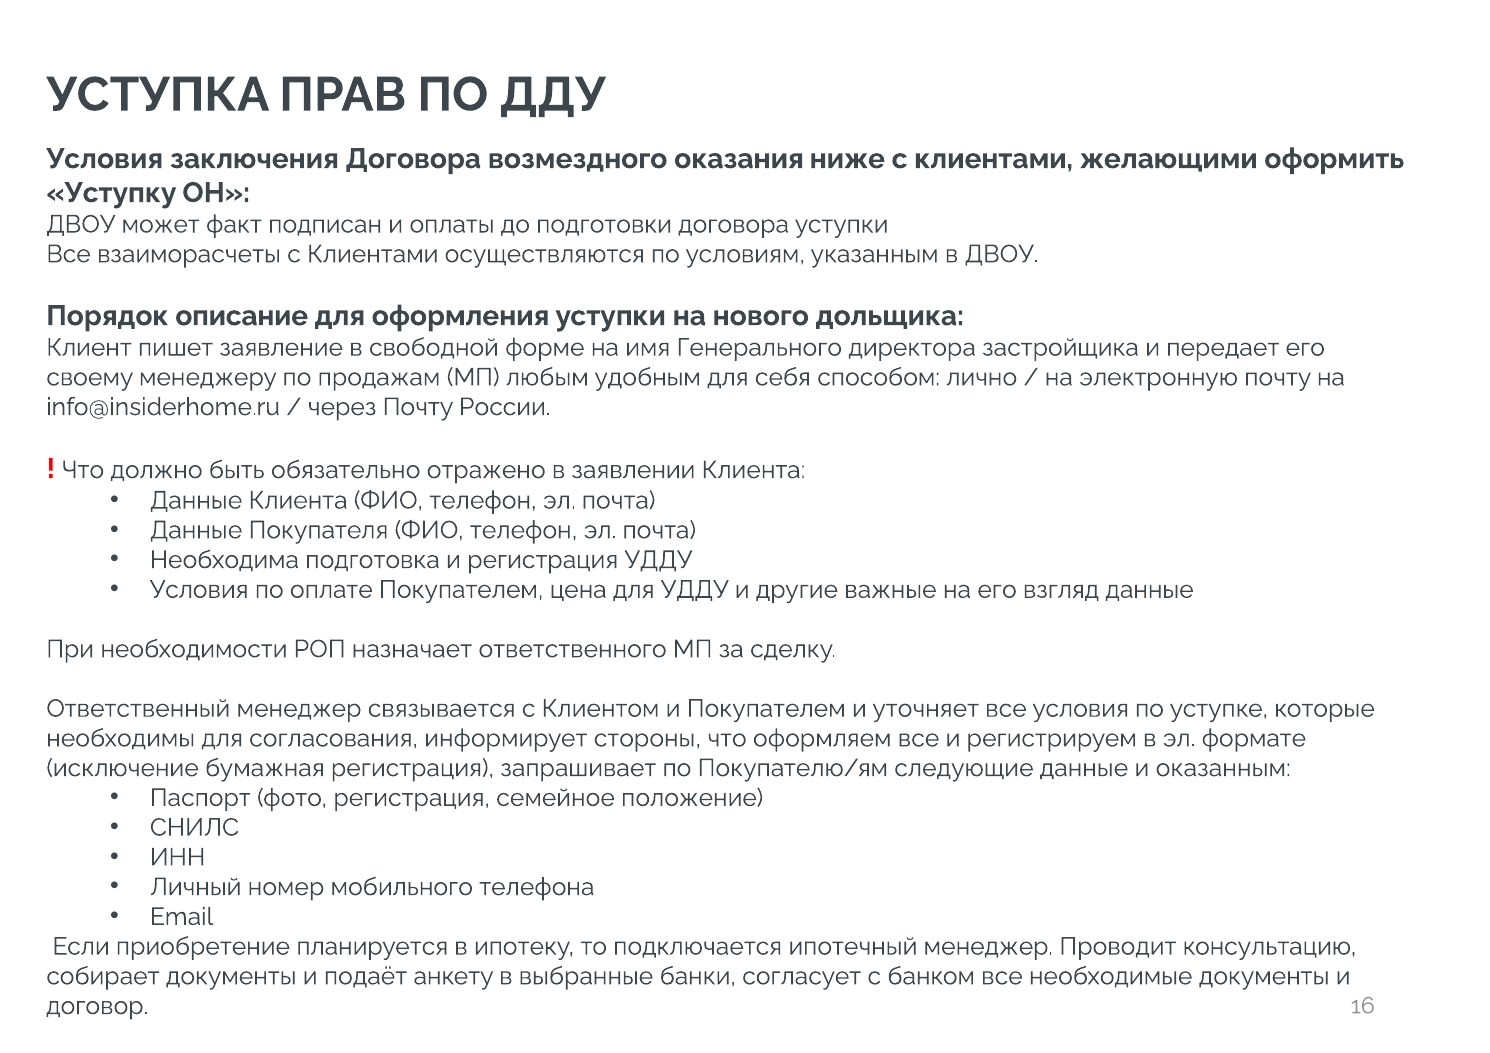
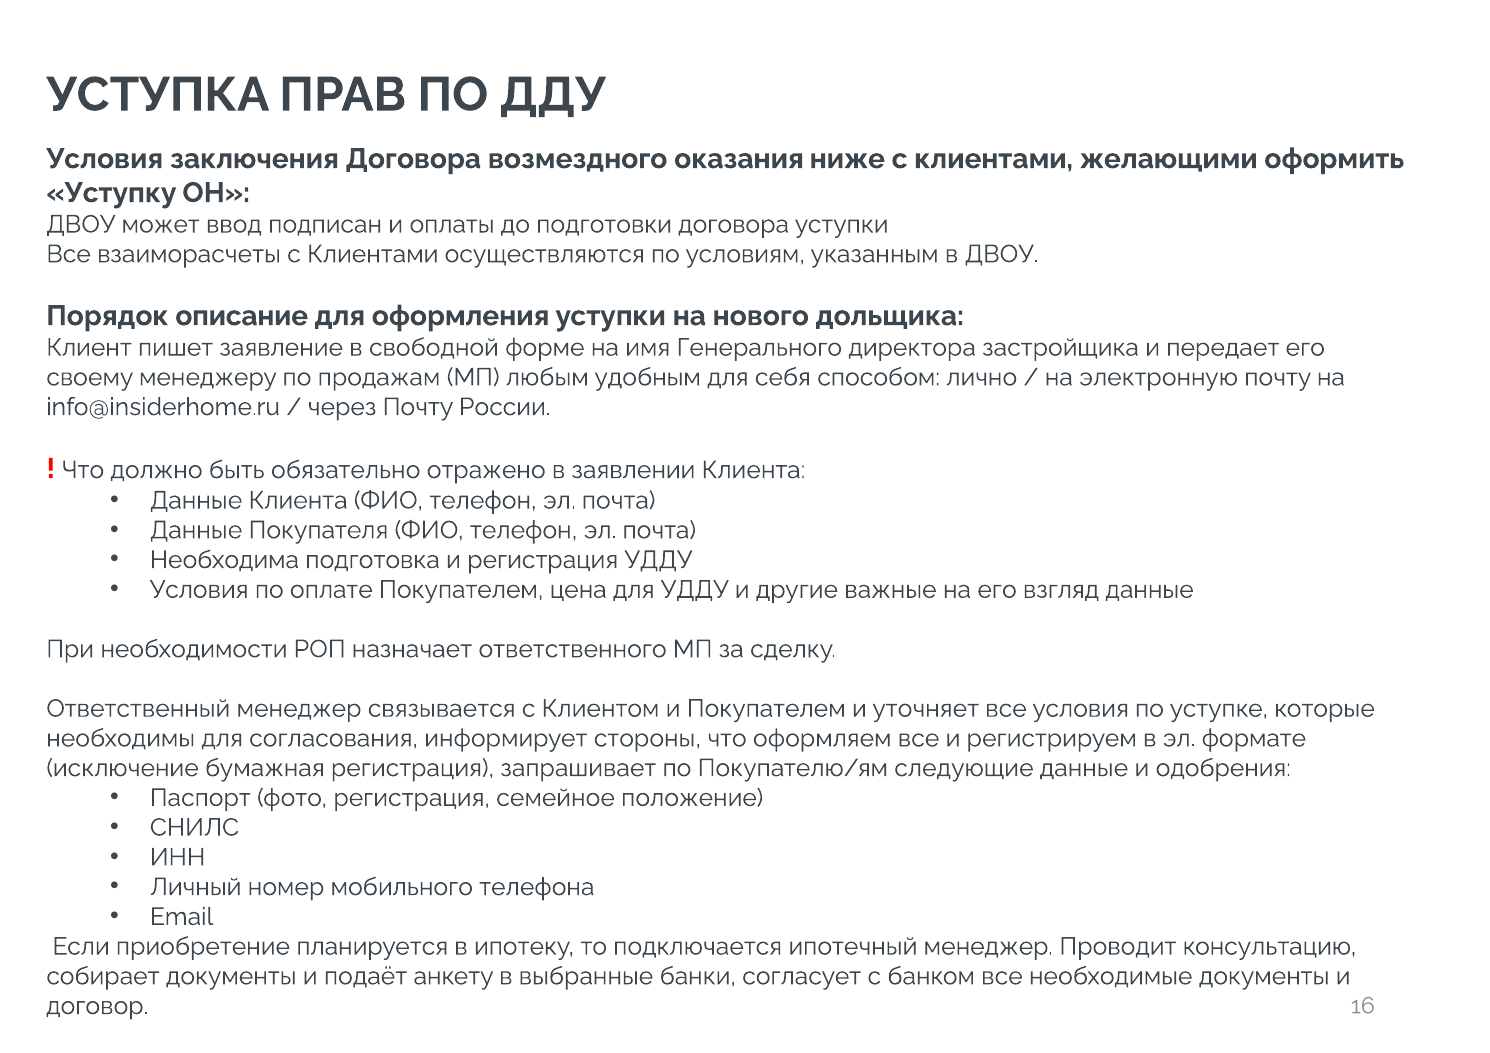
факт: факт -> ввод (234, 224)
оказанным: оказанным -> одобрения (1223, 768)
